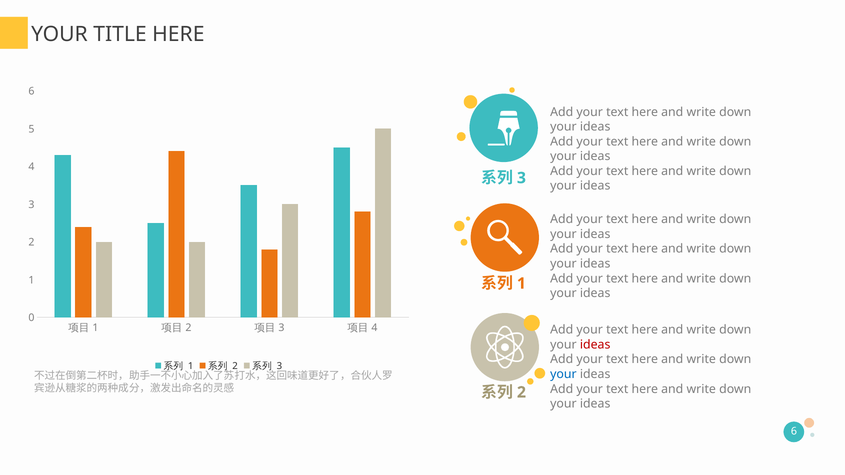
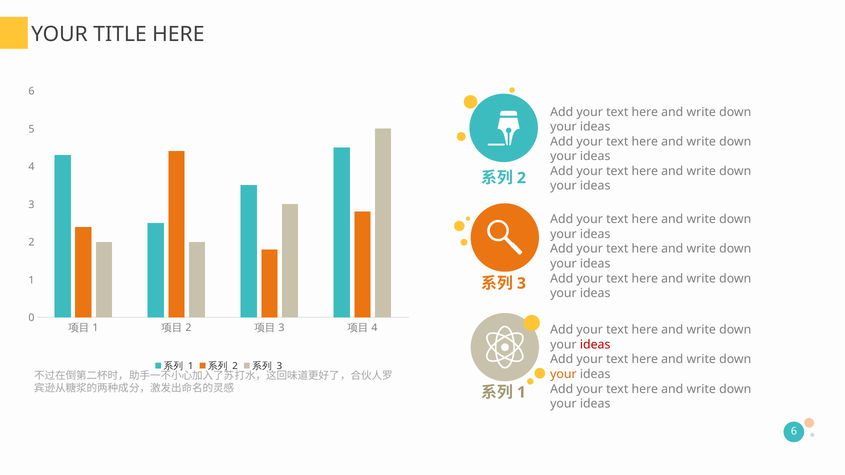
3: 3 -> 2 (521, 178)
1: 1 -> 3 (521, 284)
your colour: blue -> orange (563, 374)
2: 2 -> 1 (521, 393)
